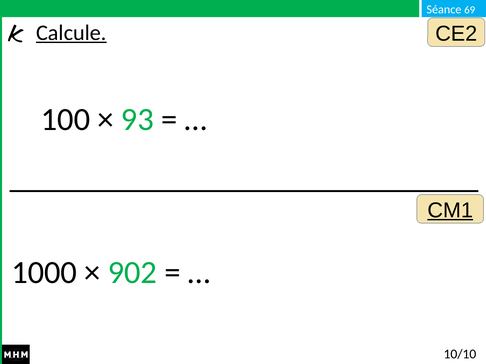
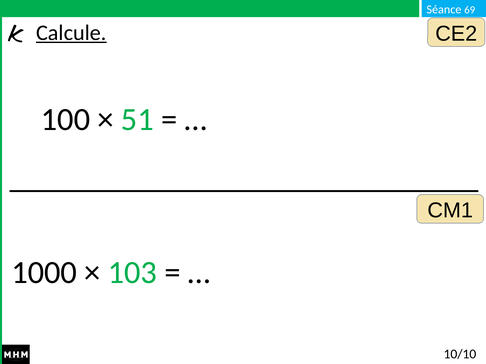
93: 93 -> 51 (137, 120)
CM1 underline: present -> none (450, 211)
902: 902 -> 103 (132, 273)
